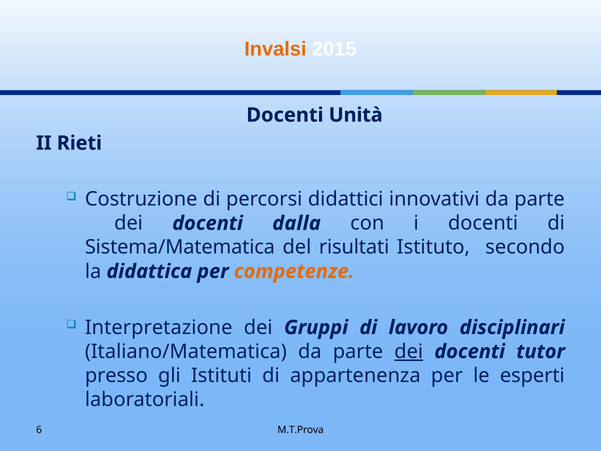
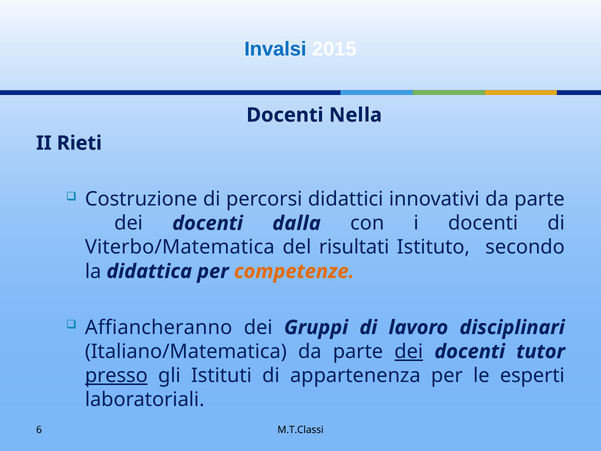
Invalsi colour: orange -> blue (275, 49)
Unità: Unità -> Nella (356, 115)
Sistema/Matematica: Sistema/Matematica -> Viterbo/Matematica (180, 247)
Interpretazione: Interpretazione -> Affiancheranno (159, 327)
presso underline: none -> present (116, 375)
M.T.Prova: M.T.Prova -> M.T.Classi (301, 430)
